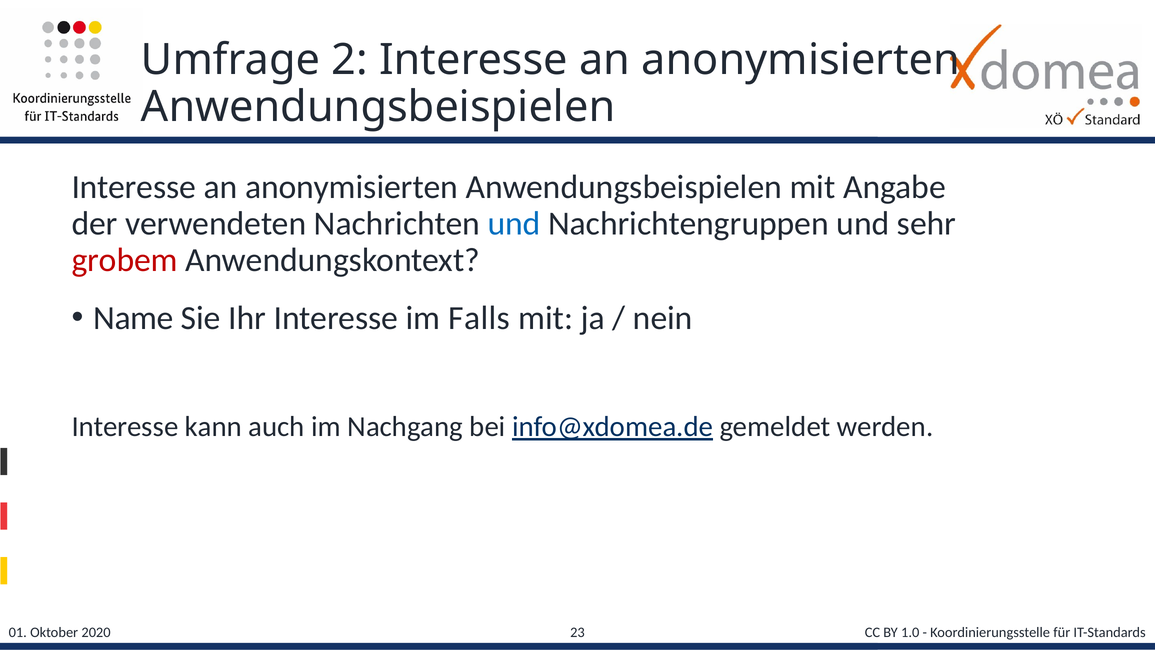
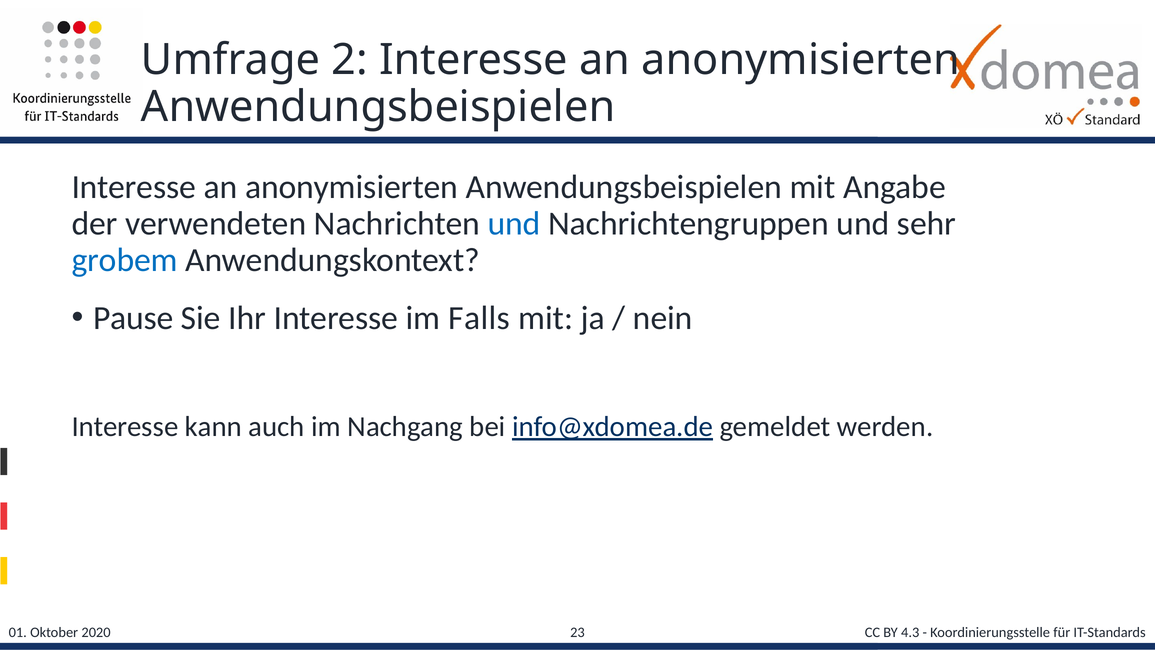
grobem colour: red -> blue (125, 260)
Name: Name -> Pause (133, 318)
1.0: 1.0 -> 4.3 (910, 632)
